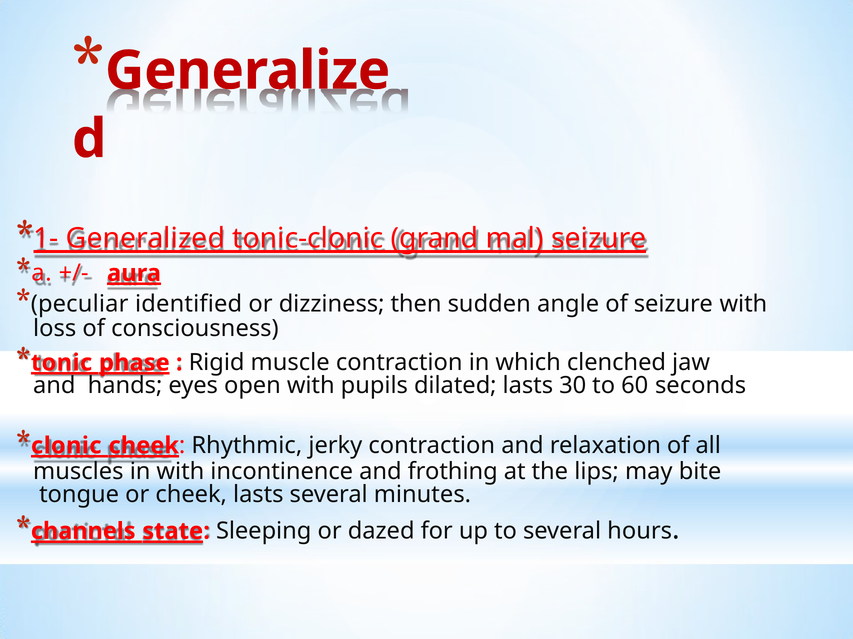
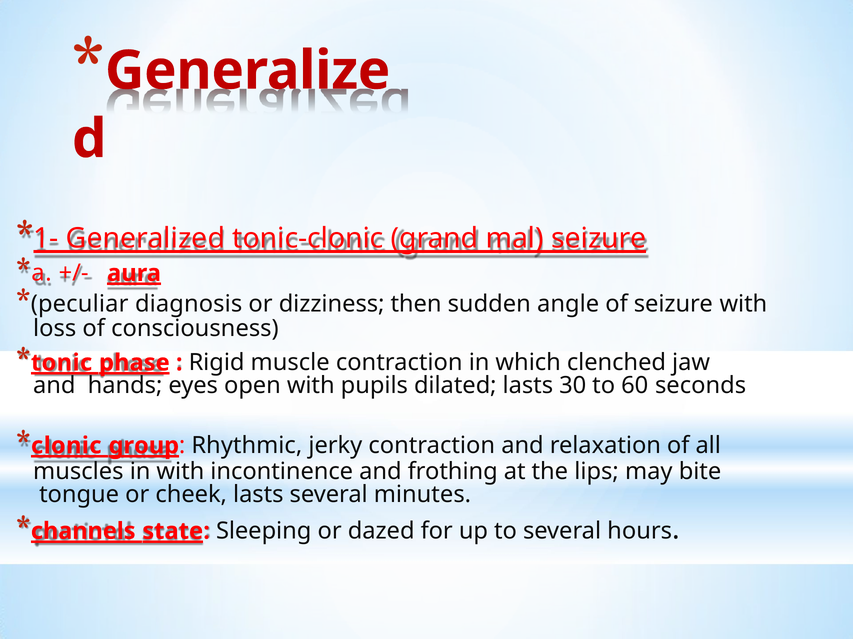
identified: identified -> diagnosis (189, 304)
clonic cheek: cheek -> group (144, 446)
